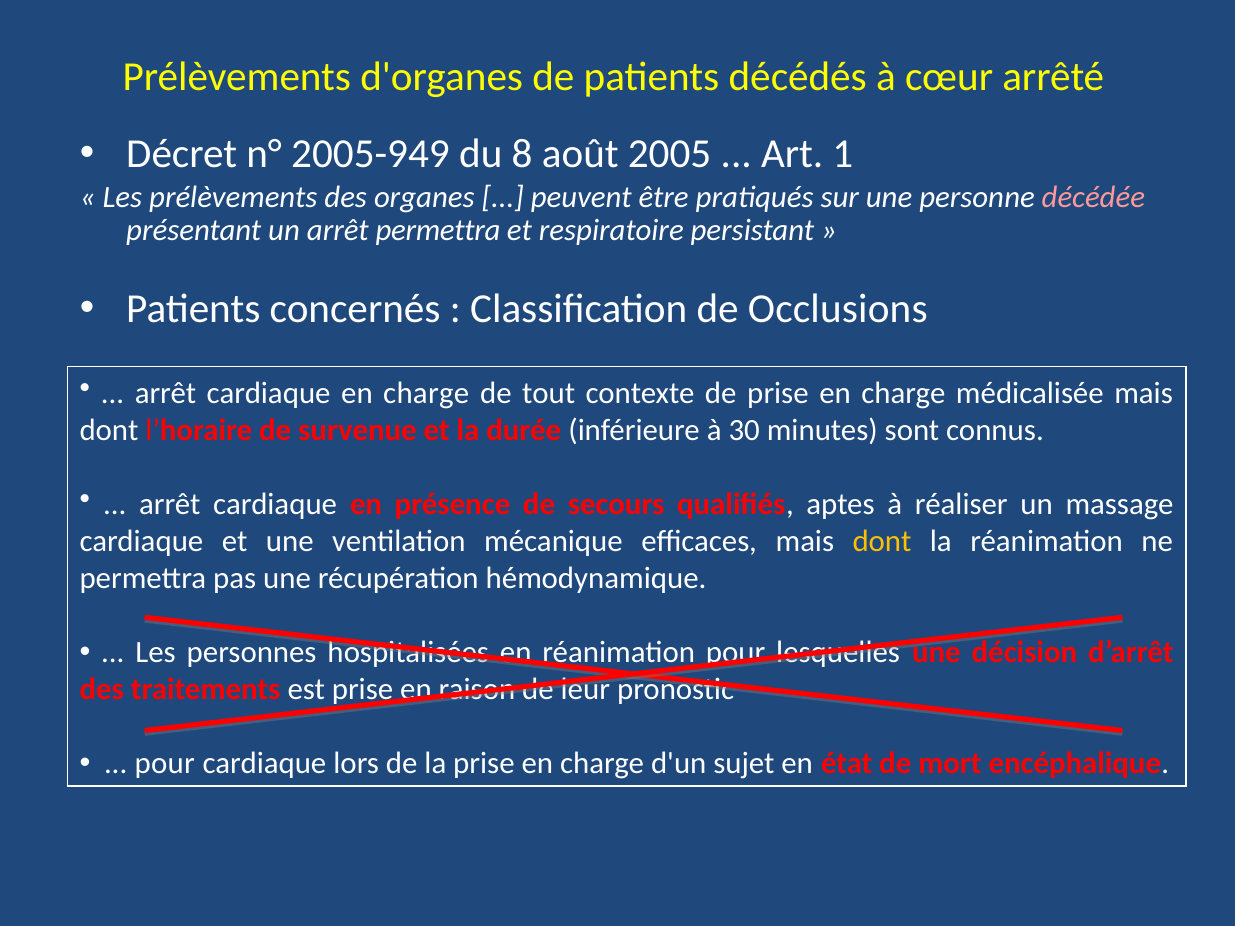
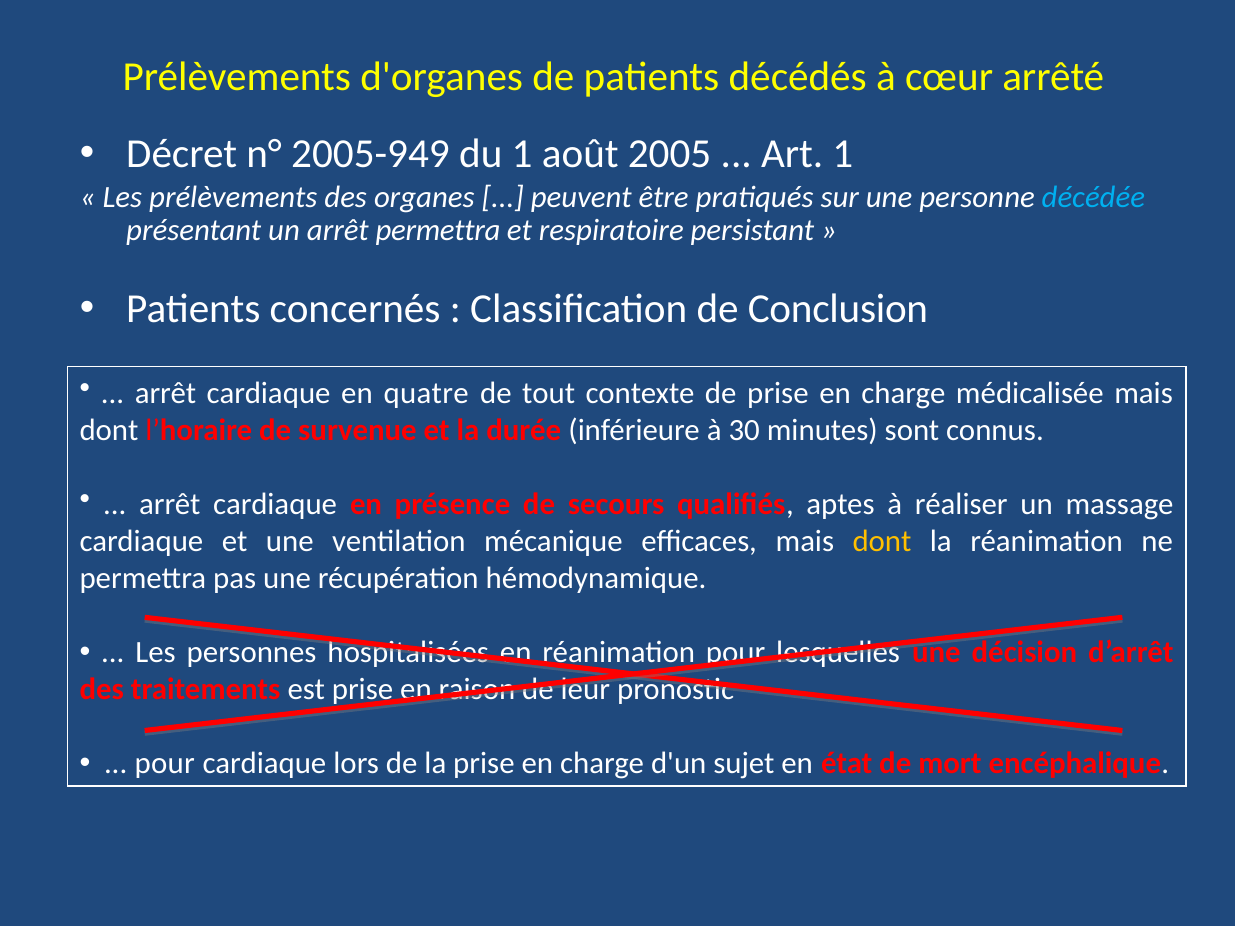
du 8: 8 -> 1 (522, 154)
décédée colour: pink -> light blue (1093, 197)
Occlusions: Occlusions -> Conclusion (838, 309)
cardiaque en charge: charge -> quatre (426, 393)
